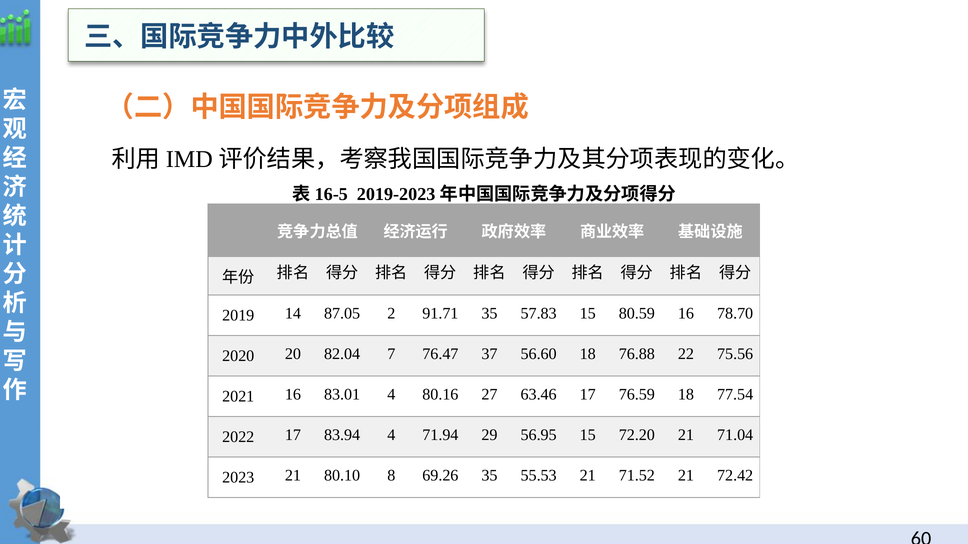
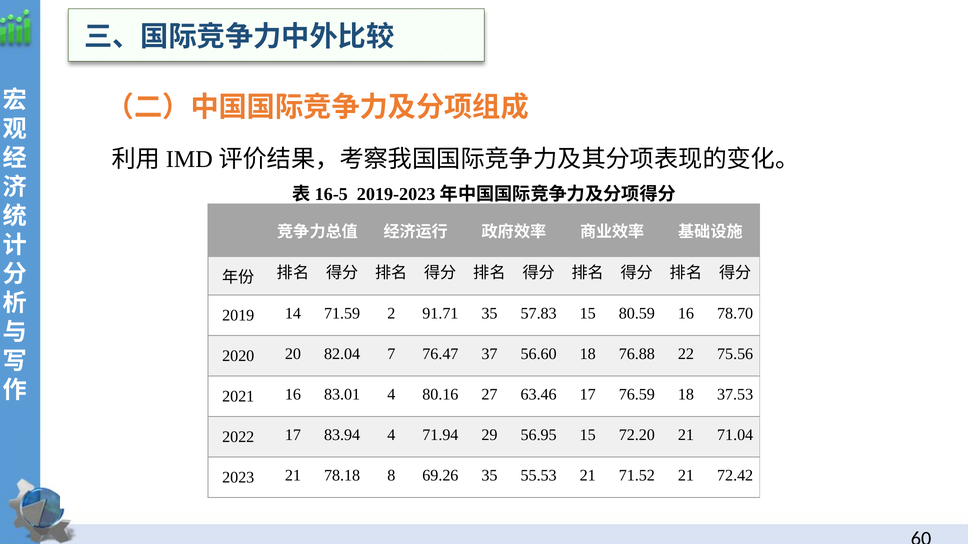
87.05: 87.05 -> 71.59 (342, 314)
77.54: 77.54 -> 37.53 (735, 395)
80.10: 80.10 -> 78.18 (342, 476)
